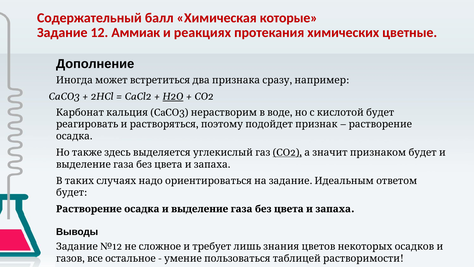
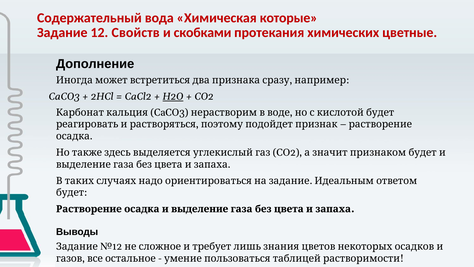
балл: балл -> вода (159, 18)
Аммиак: Аммиак -> Свойств (136, 33)
реакциях: реакциях -> скобками (203, 33)
CO2 underline: present -> none (287, 152)
